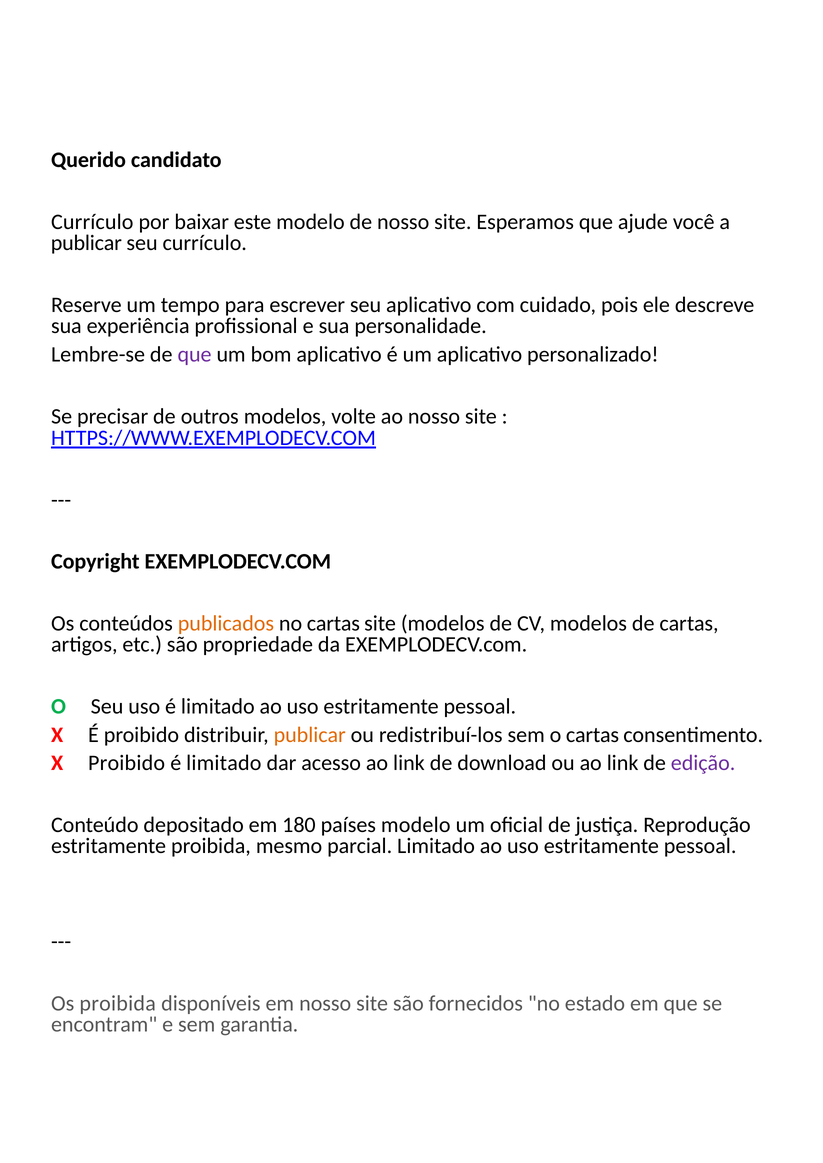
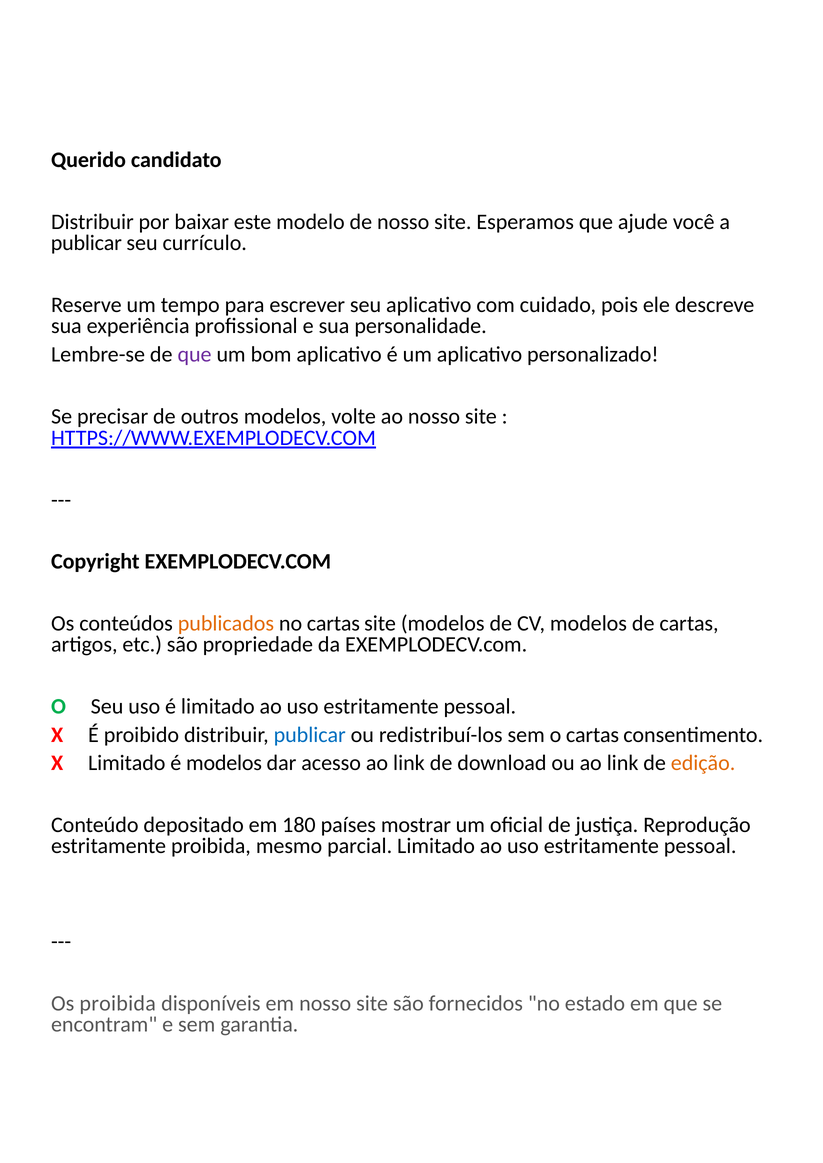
Currículo: Currículo -> Distribuir (92, 222)
publicar colour: orange -> blue (310, 735)
X Proibido: Proibido -> Limitado (127, 763)
limitado: limitado -> modelos (224, 763)
edição colour: purple -> orange (703, 763)
países modelo: modelo -> mostrar (416, 825)
